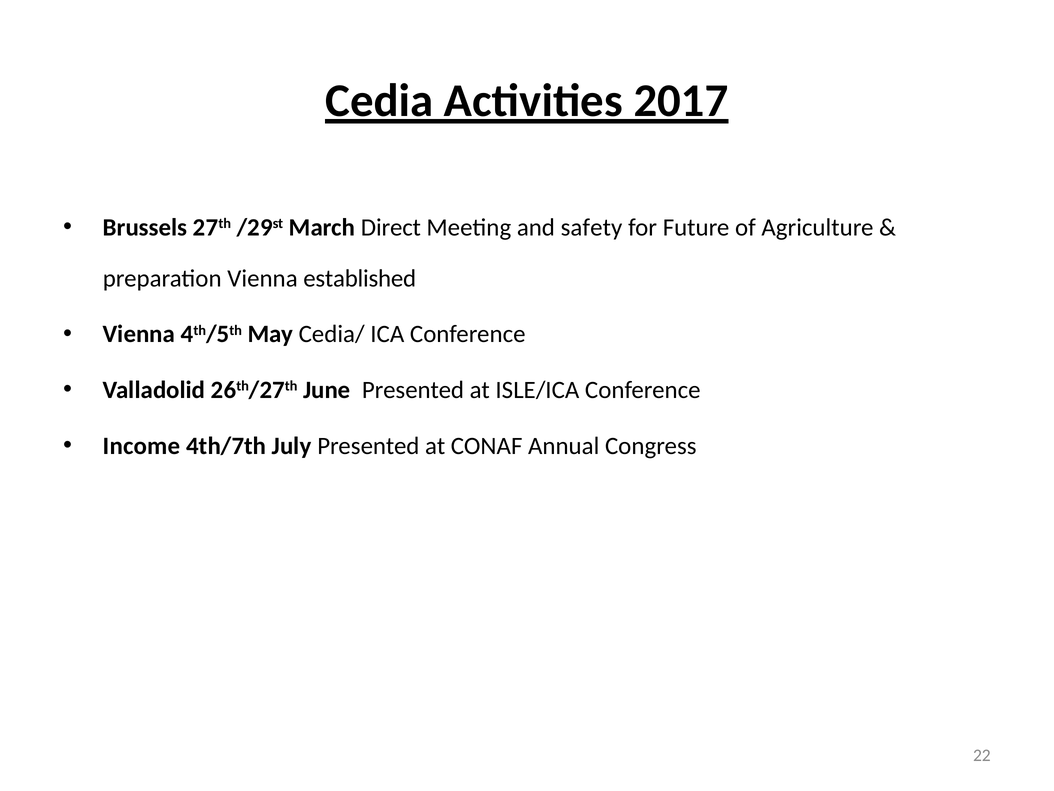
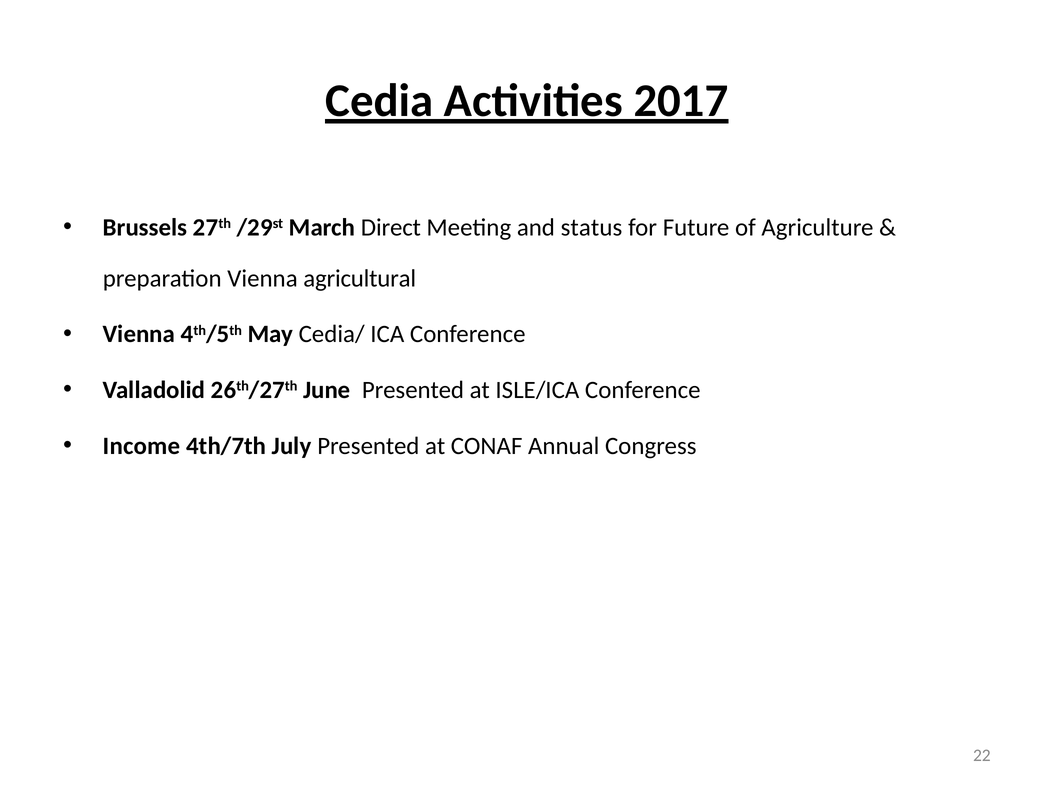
safety: safety -> status (591, 227)
established: established -> agricultural (360, 278)
